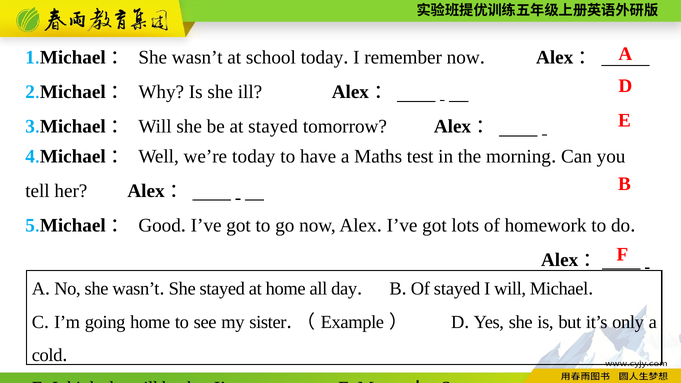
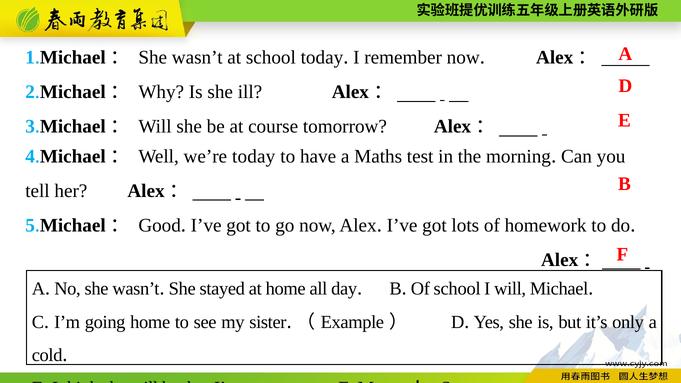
at stayed: stayed -> course (273, 127)
Of stayed: stayed -> school (457, 289)
